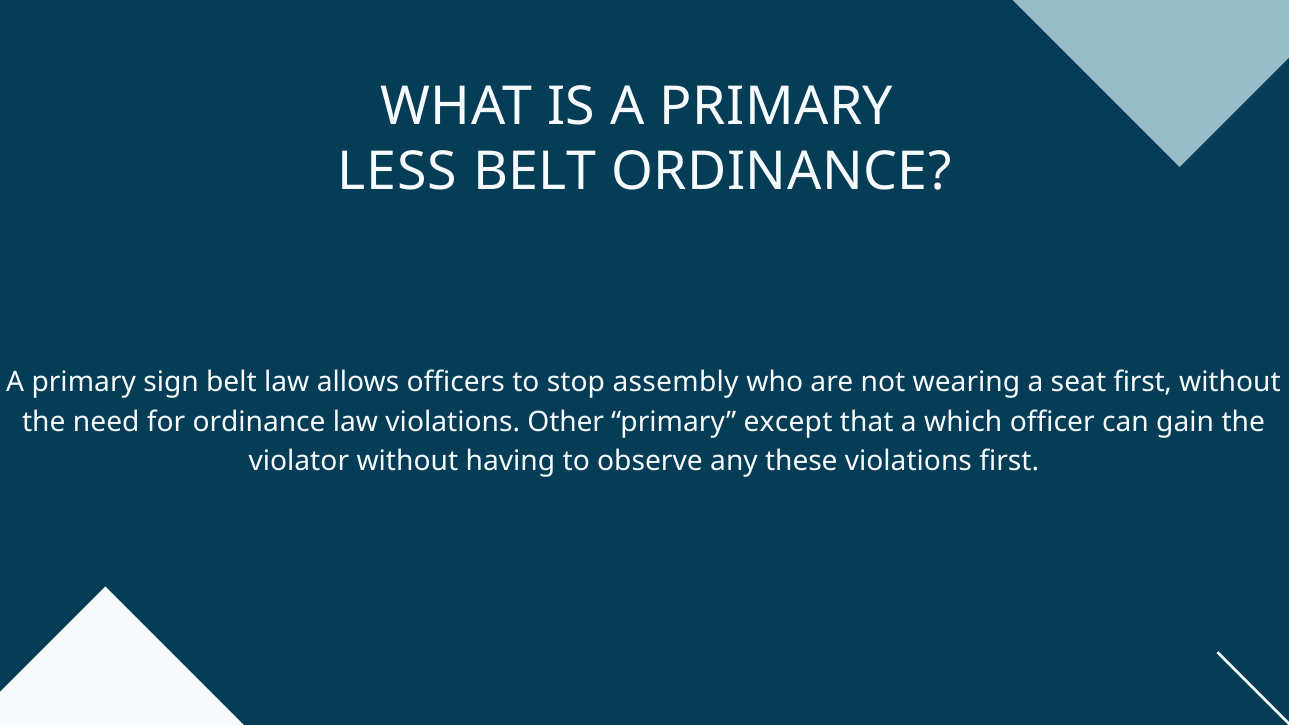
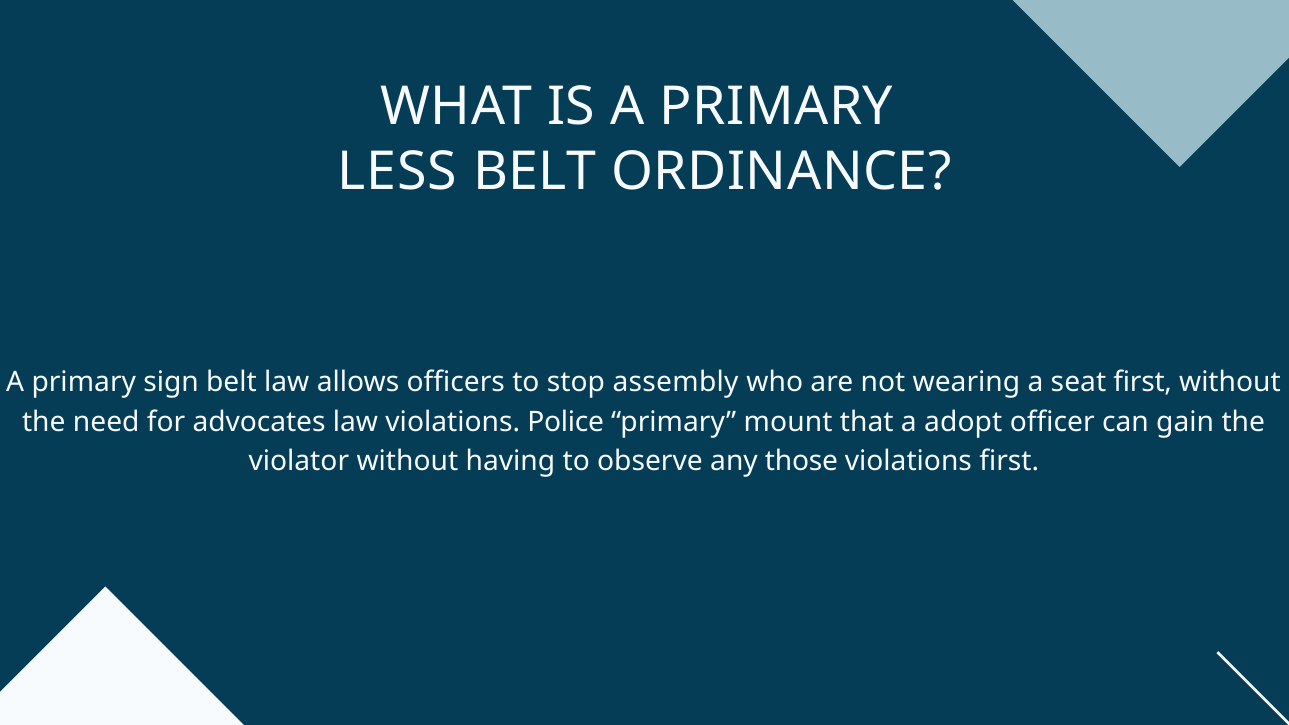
for ordinance: ordinance -> advocates (259, 422)
Other: Other -> Police (566, 422)
except: except -> mount (788, 422)
which: which -> adopt (963, 422)
these: these -> those (801, 462)
